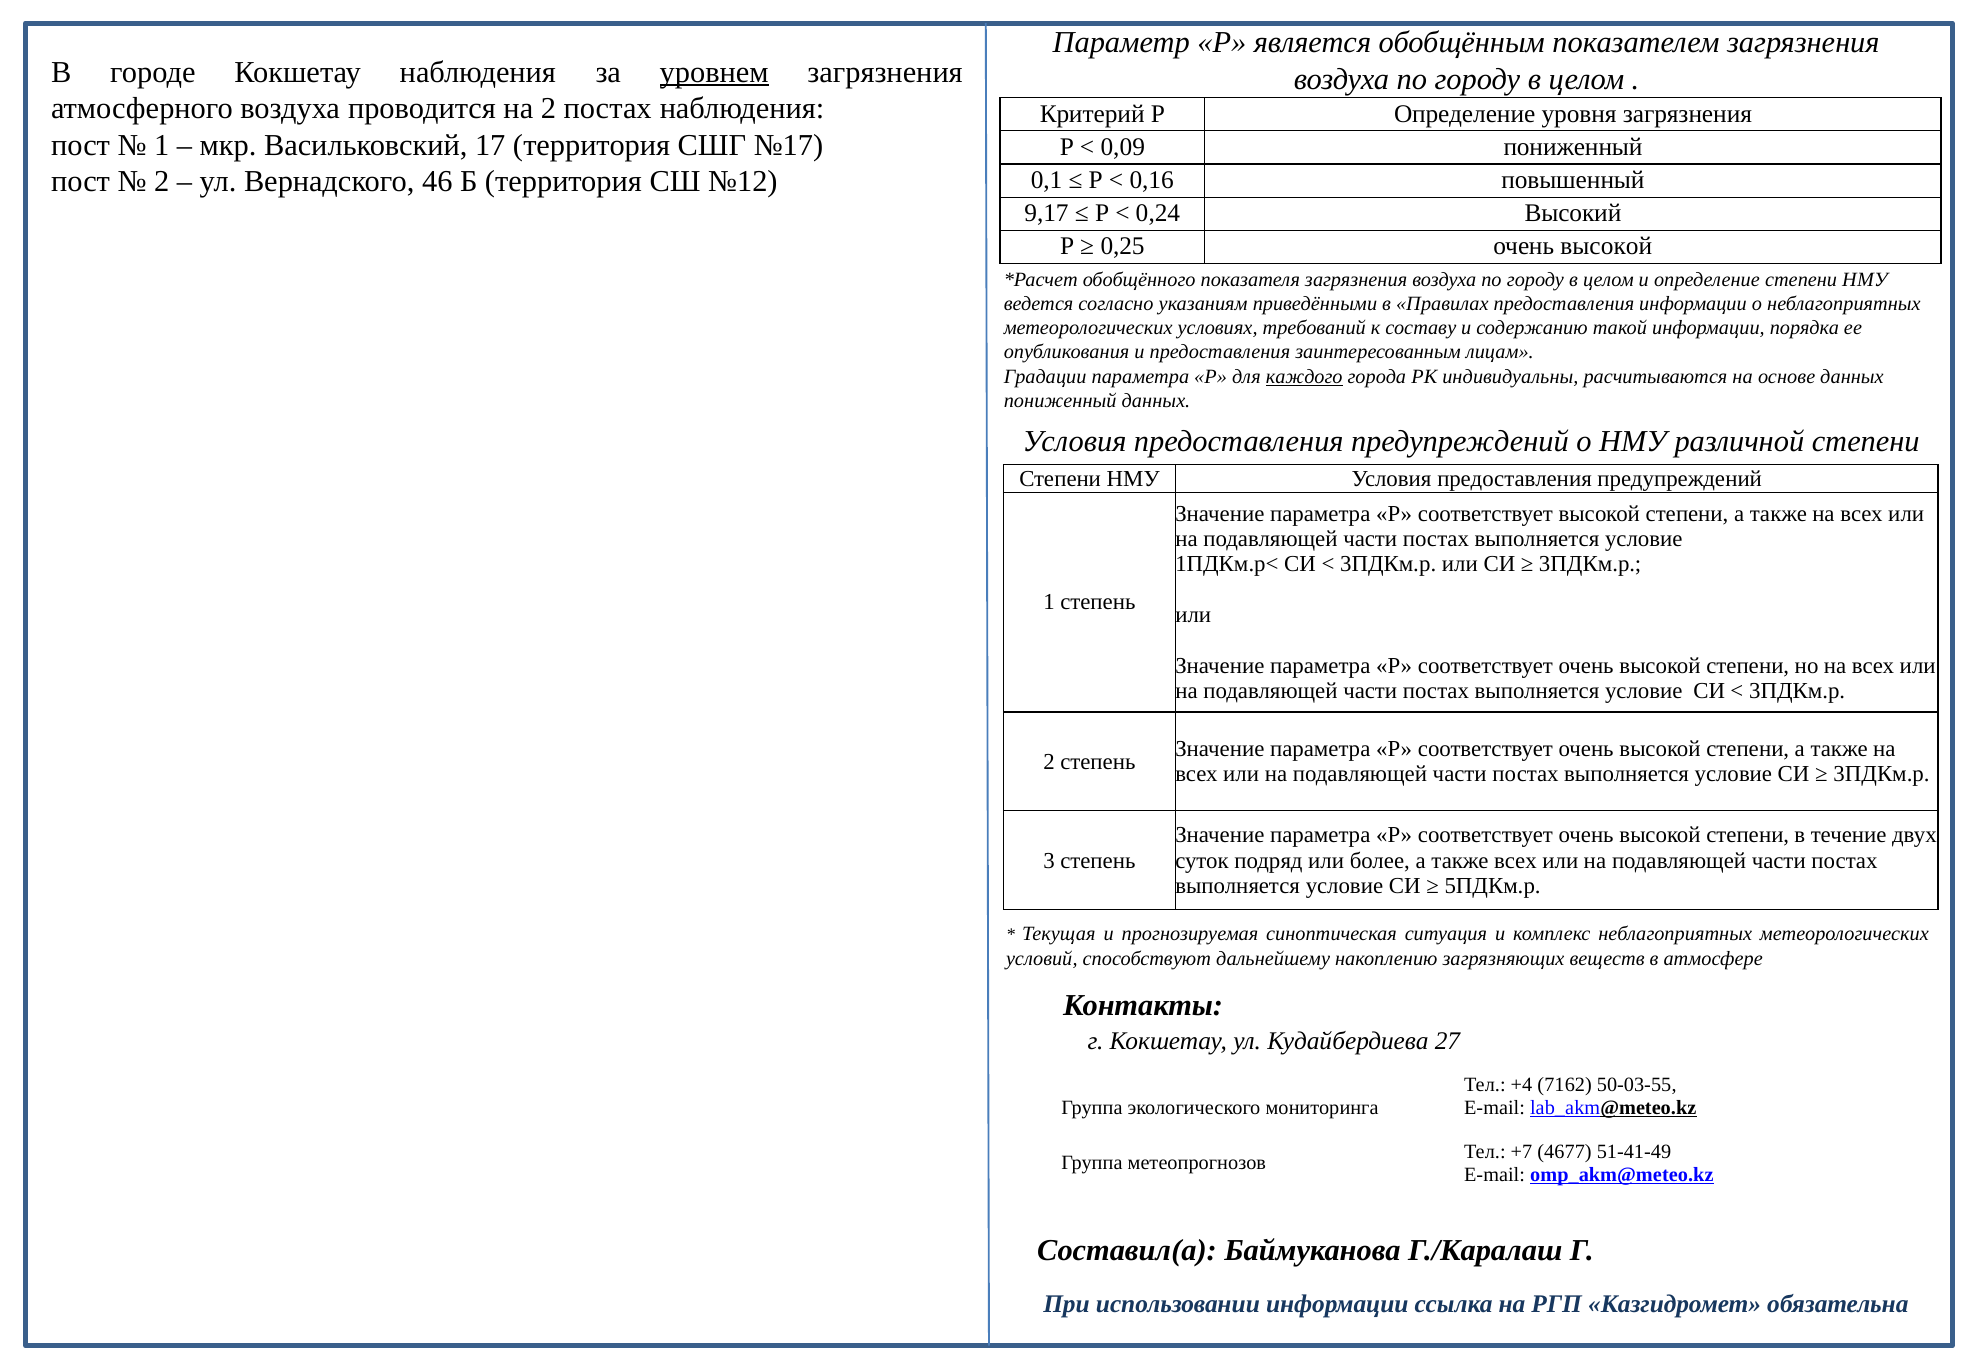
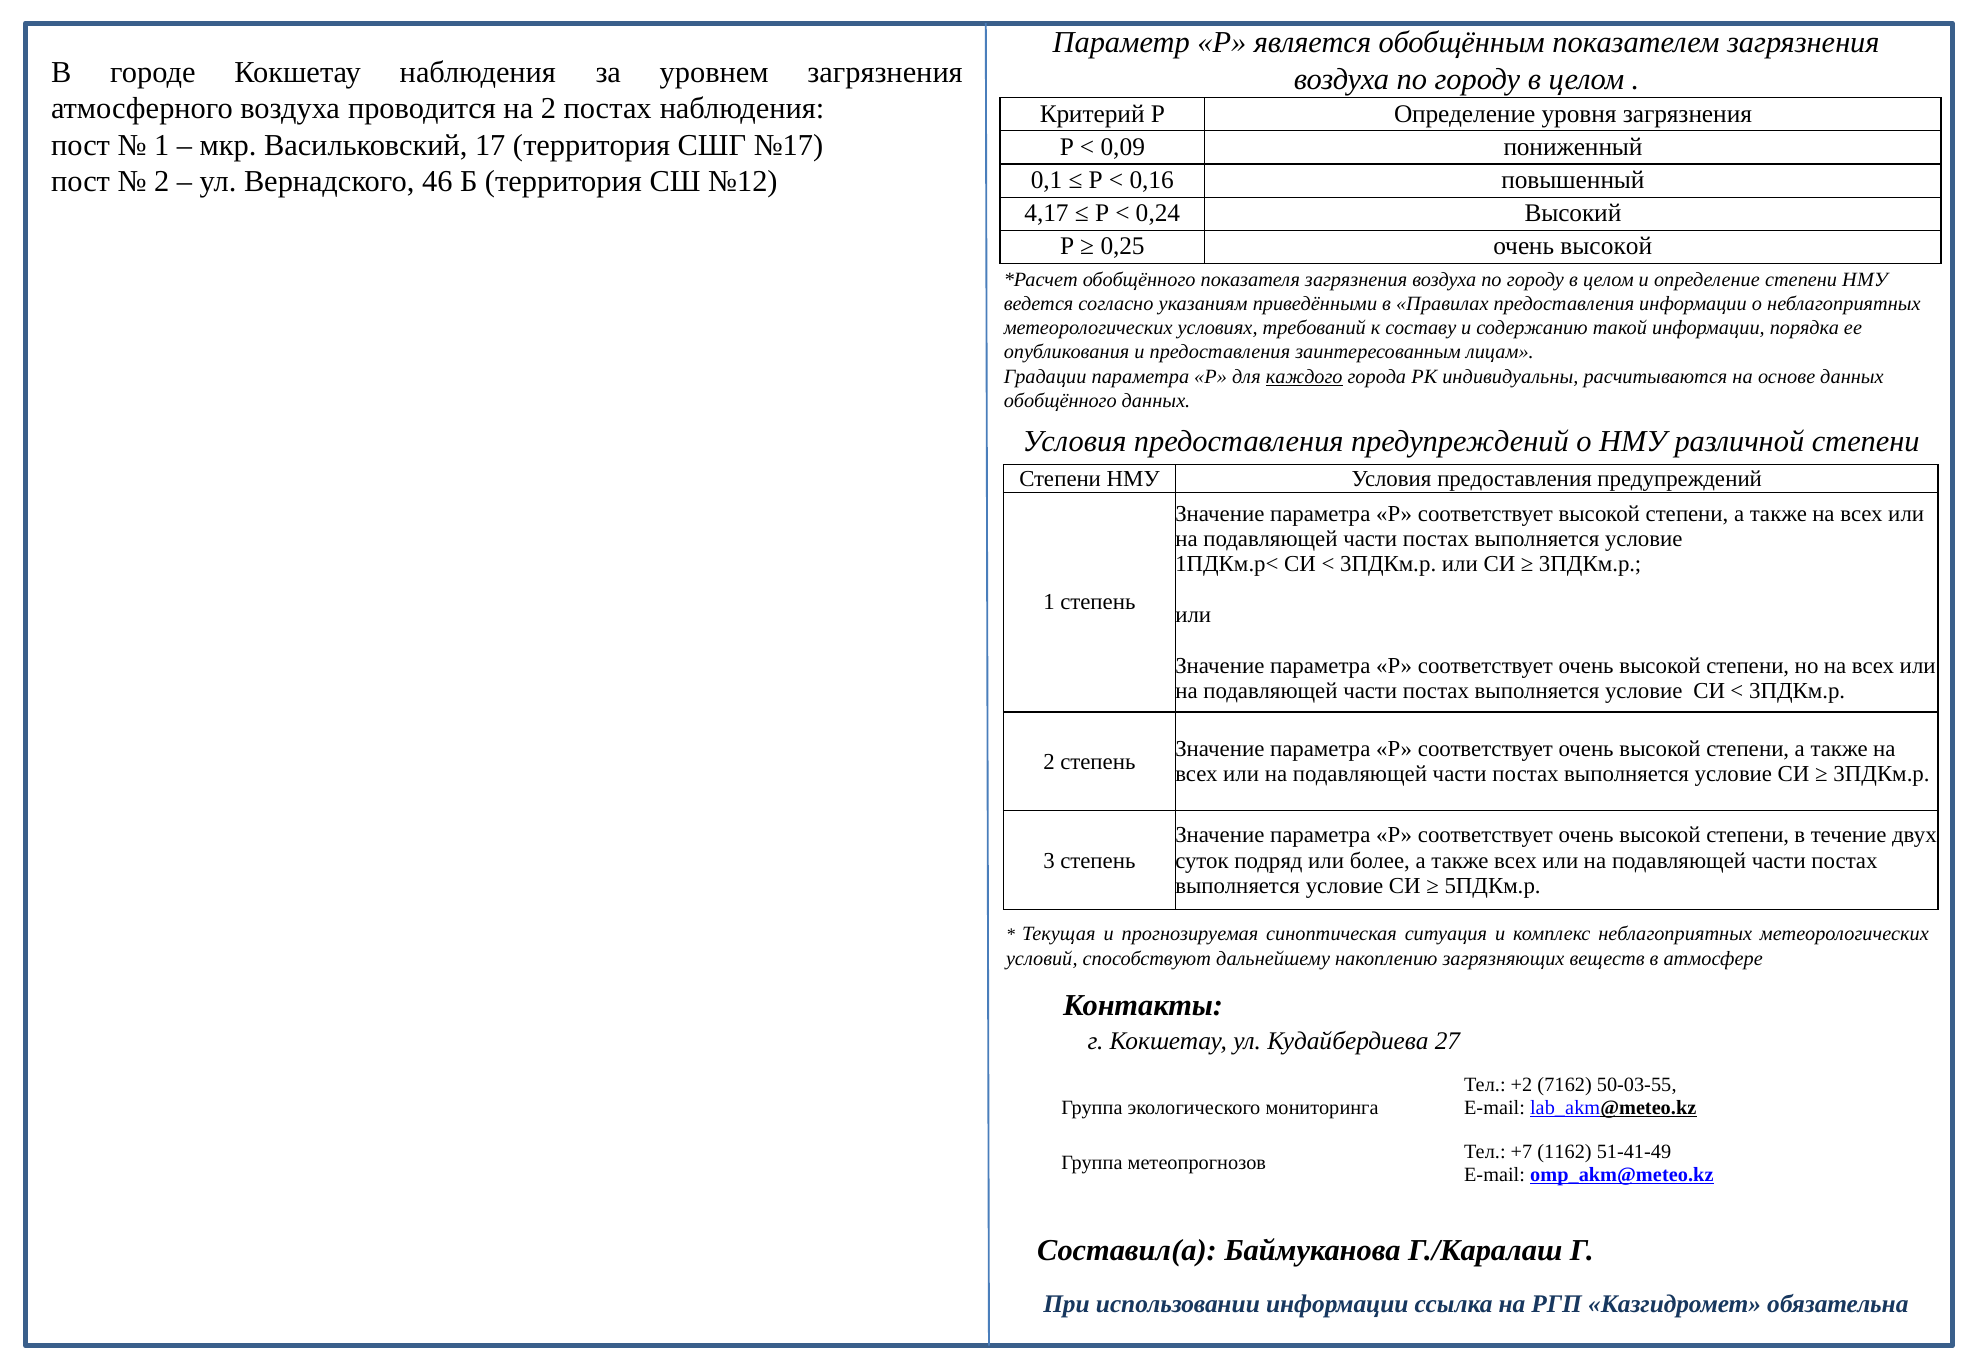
уровнем underline: present -> none (714, 72)
9,17: 9,17 -> 4,17 (1047, 213)
пониженный: пониженный -> обобщённого (1060, 401)
+4: +4 -> +2 (1521, 1085)
4677: 4677 -> 1162 (1565, 1152)
